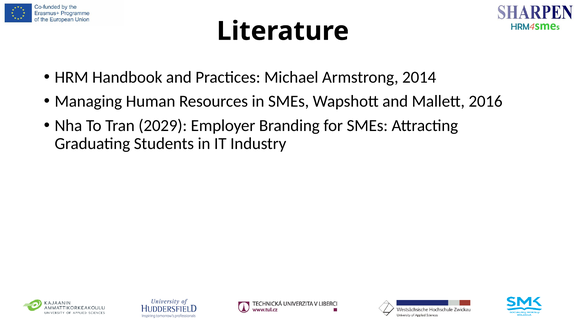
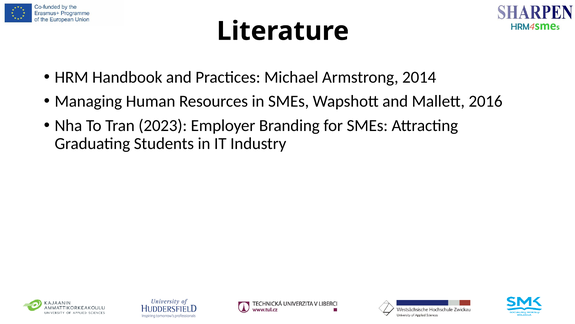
2029: 2029 -> 2023 (163, 125)
